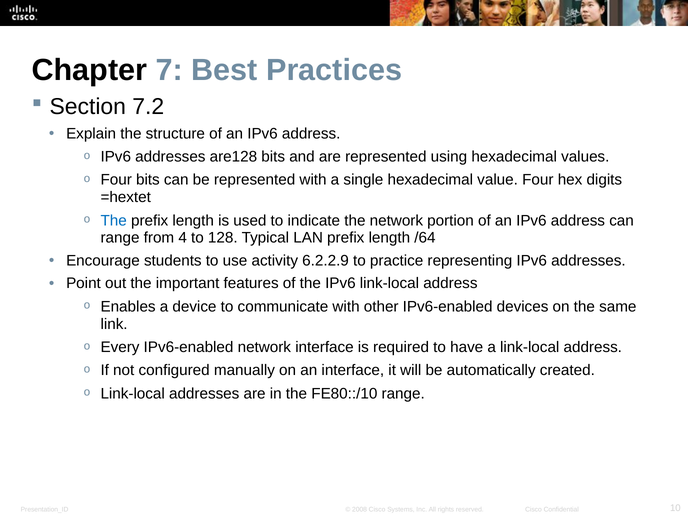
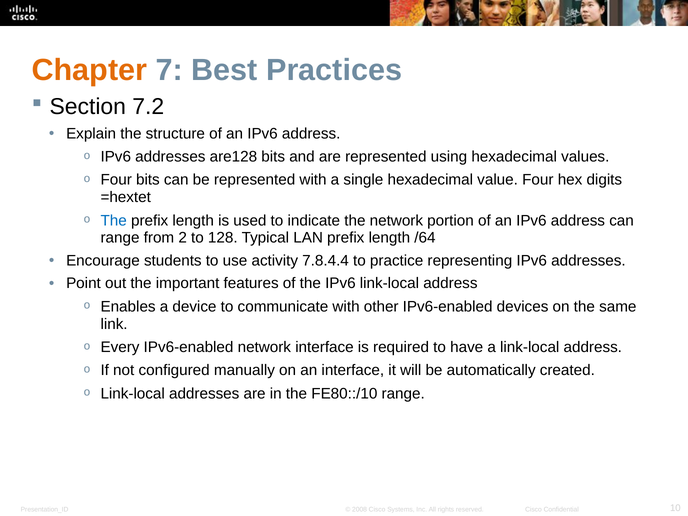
Chapter colour: black -> orange (89, 70)
4: 4 -> 2 (183, 238)
6.2.2.9: 6.2.2.9 -> 7.8.4.4 (326, 261)
